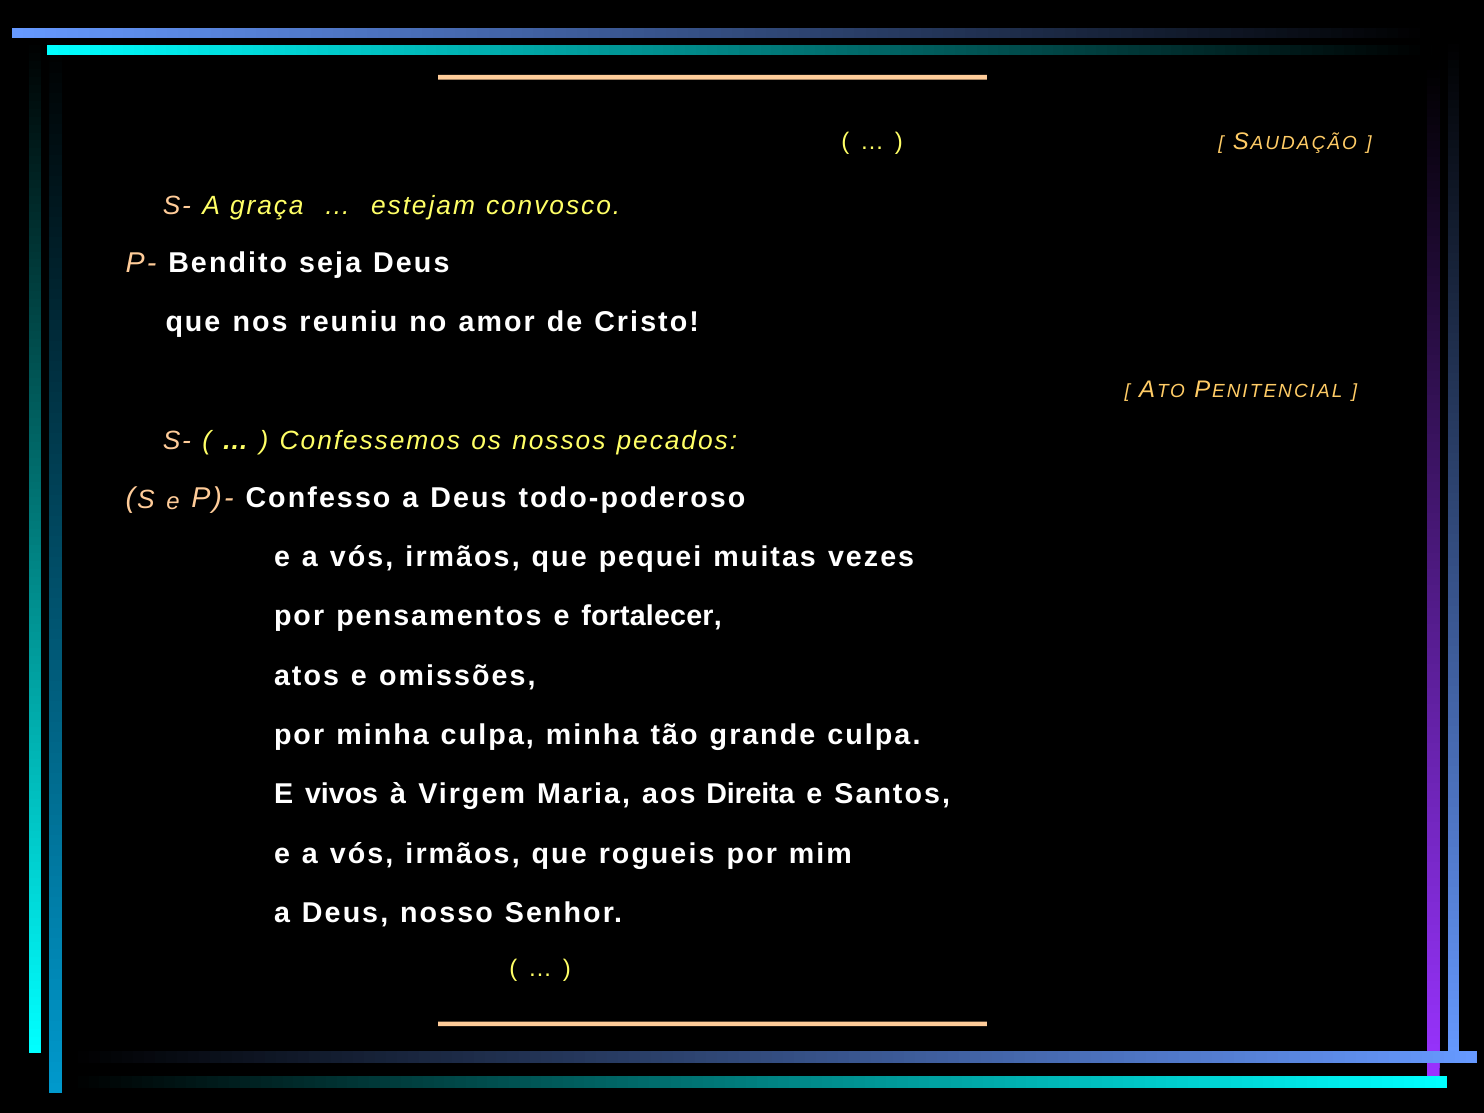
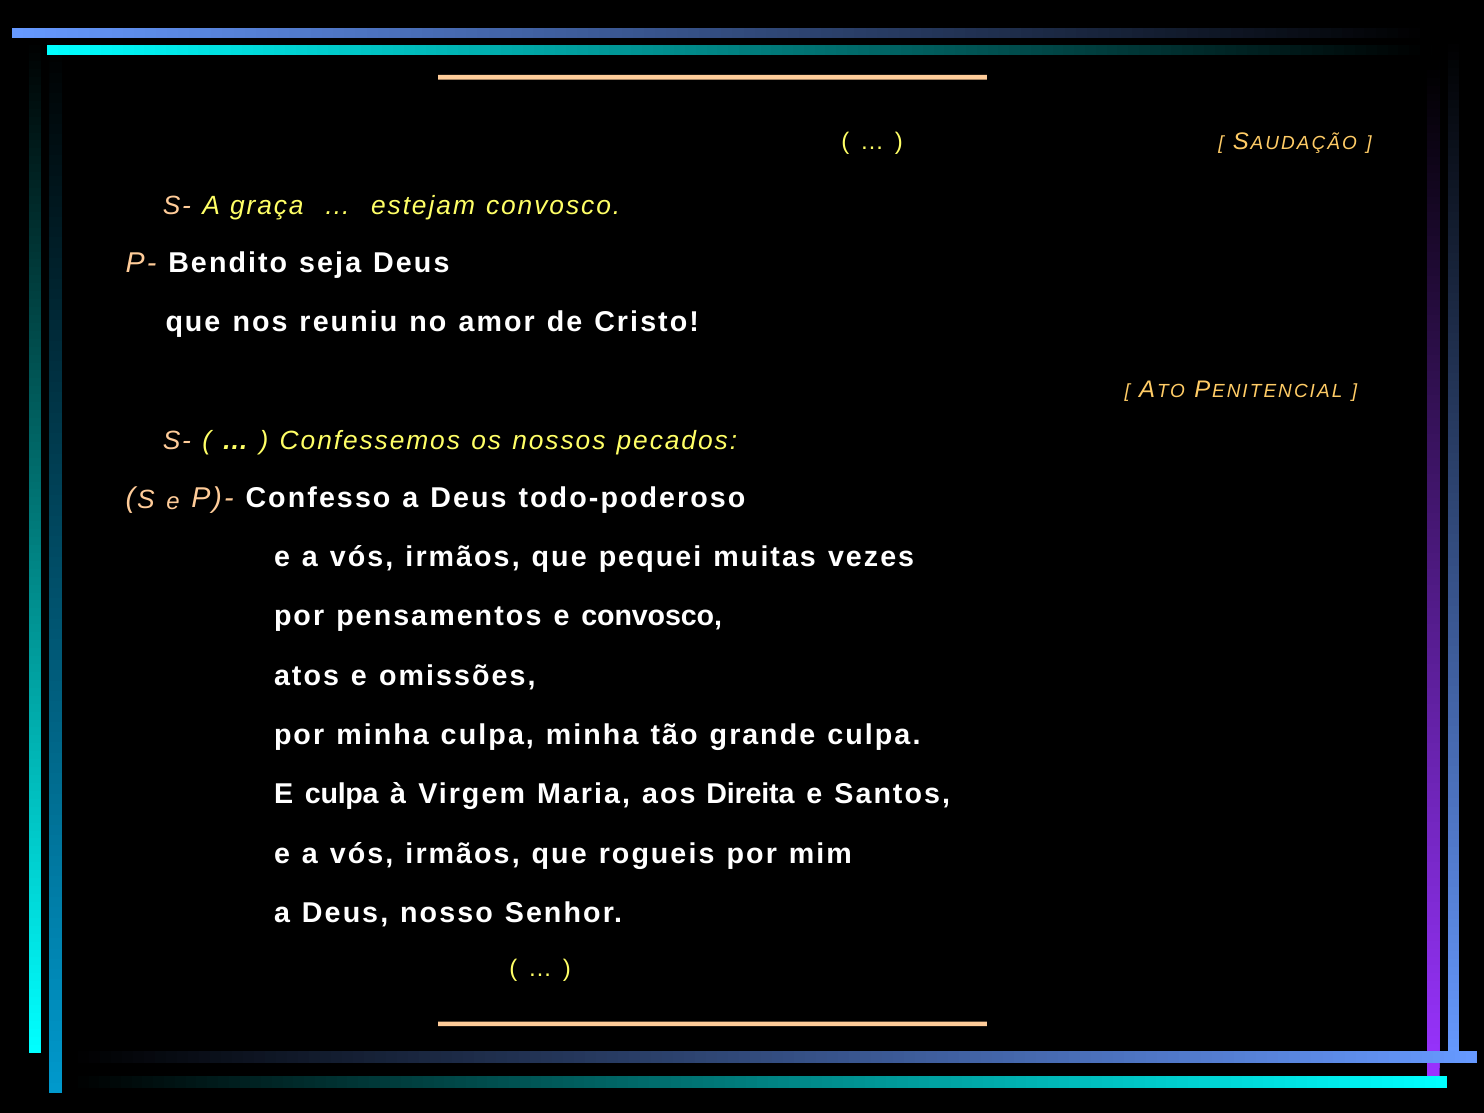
e fortalecer: fortalecer -> convosco (652, 616)
E vivos: vivos -> culpa (342, 794)
